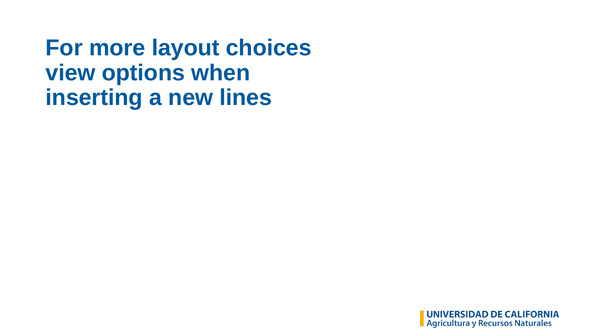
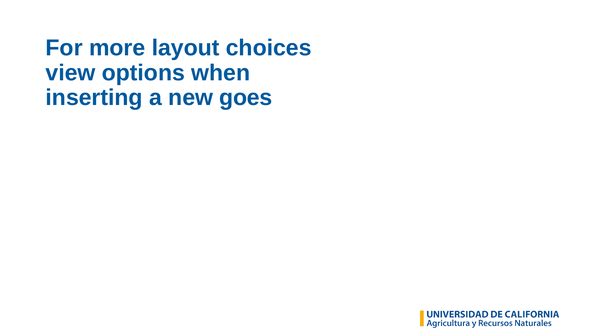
lines: lines -> goes (246, 98)
